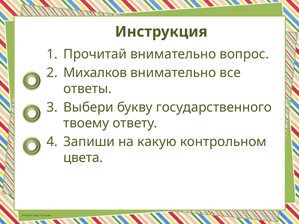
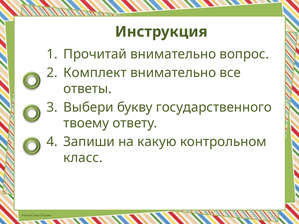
Михалков: Михалков -> Комплект (95, 73)
цвета: цвета -> класс (83, 158)
